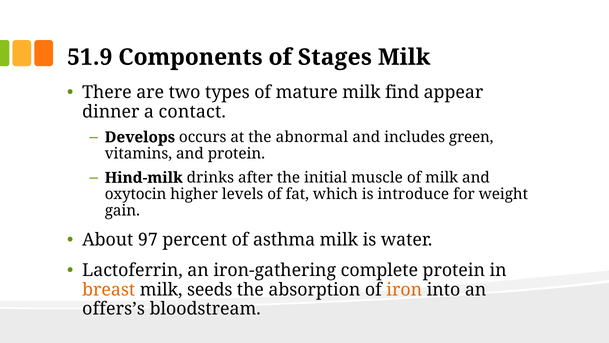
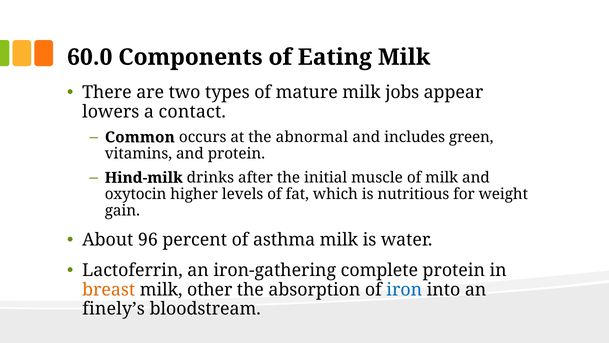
51.9: 51.9 -> 60.0 (90, 57)
Stages: Stages -> Eating (335, 57)
find: find -> jobs (402, 92)
dinner: dinner -> lowers (111, 112)
Develops: Develops -> Common (140, 137)
introduce: introduce -> nutritious (413, 194)
97: 97 -> 96 (148, 240)
seeds: seeds -> other (210, 290)
iron colour: orange -> blue (404, 290)
offers’s: offers’s -> finely’s (114, 309)
